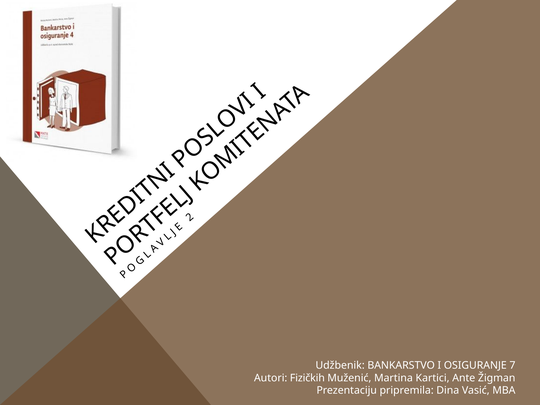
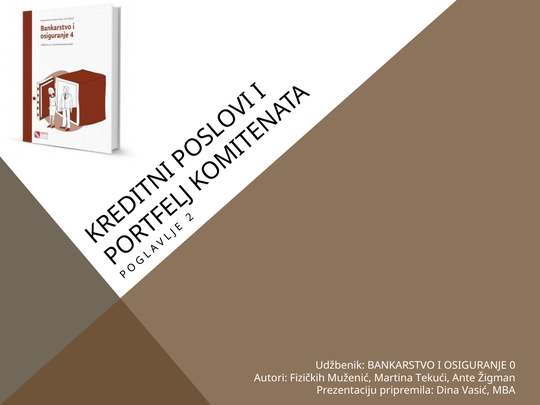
7: 7 -> 0 (512, 365)
Kartici: Kartici -> Tekući (433, 378)
